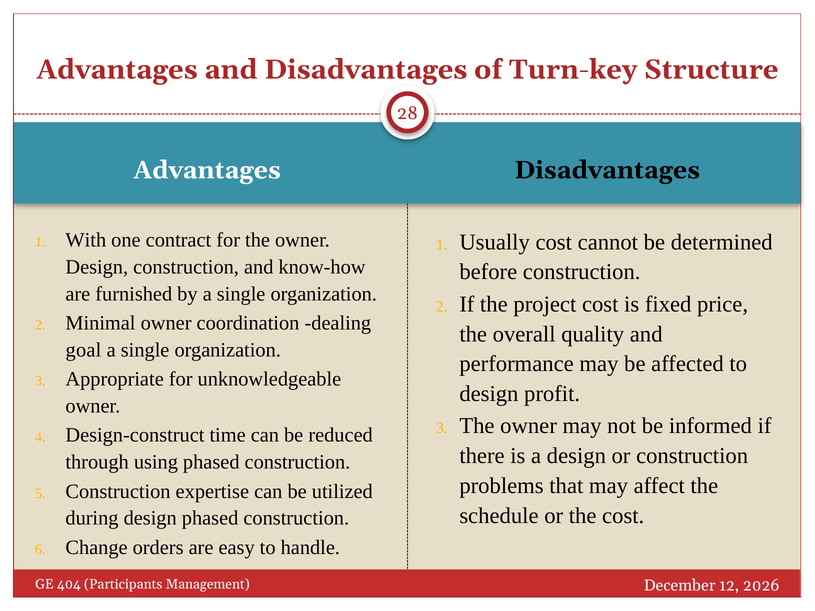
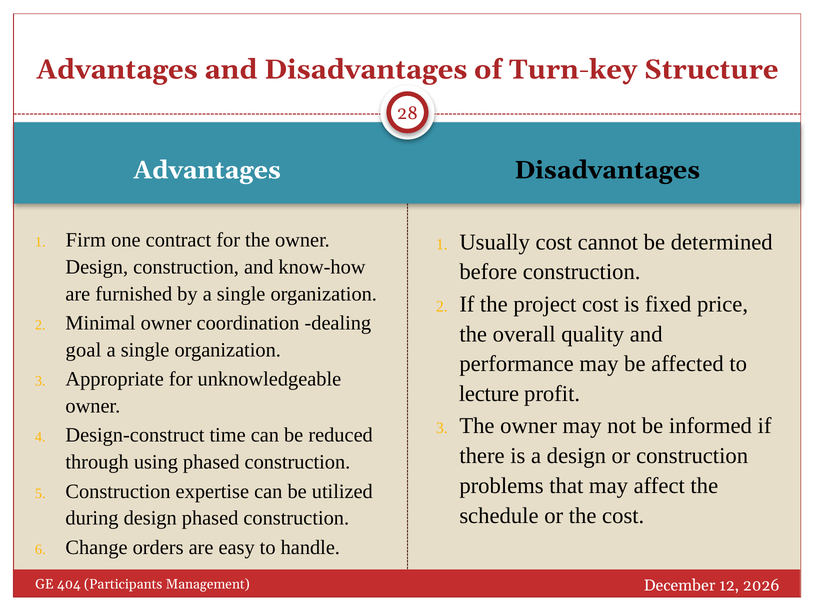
With: With -> Firm (86, 240)
design: design -> lecture (489, 394)
